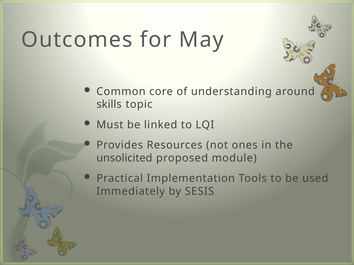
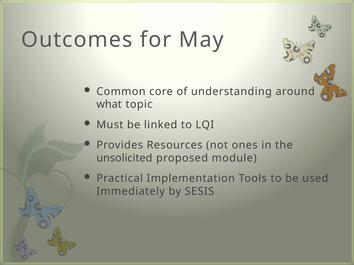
skills: skills -> what (109, 105)
